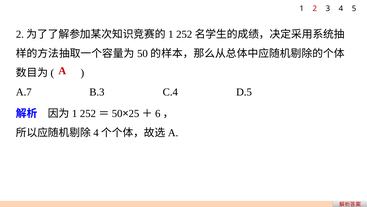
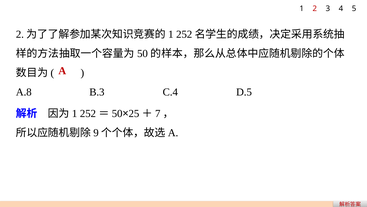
A.7: A.7 -> A.8 (24, 92)
6: 6 -> 7 (158, 113)
4: 4 -> 9 (96, 132)
